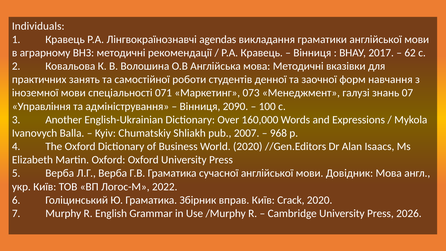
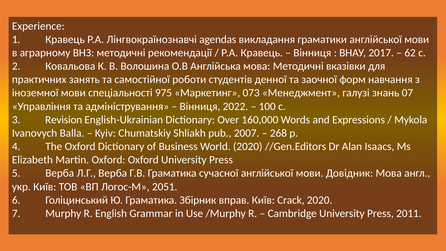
Individuals: Individuals -> Experience (38, 26)
071: 071 -> 975 (163, 93)
2090: 2090 -> 2022 (235, 106)
Another: Another -> Revision (64, 120)
968: 968 -> 268 (278, 133)
2022: 2022 -> 2051 (165, 187)
2026: 2026 -> 2011 (409, 213)
